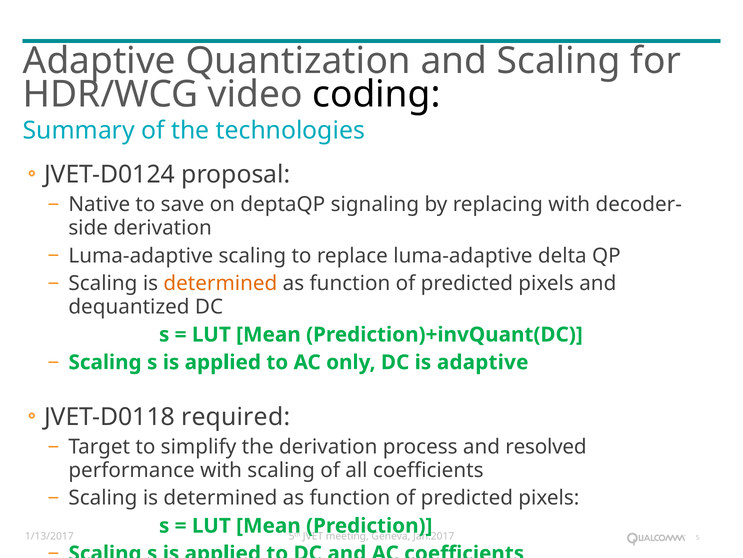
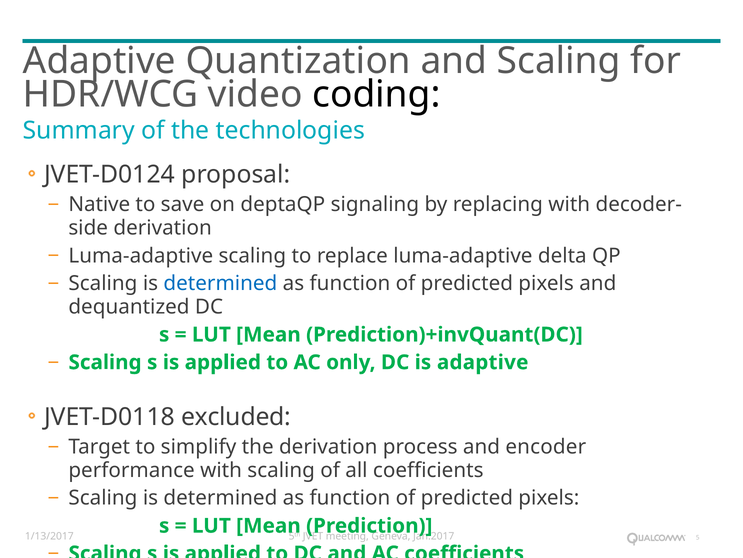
determined colour: orange -> blue (220, 283)
required: required -> excluded (236, 416)
resolved: resolved -> encoder (546, 446)
